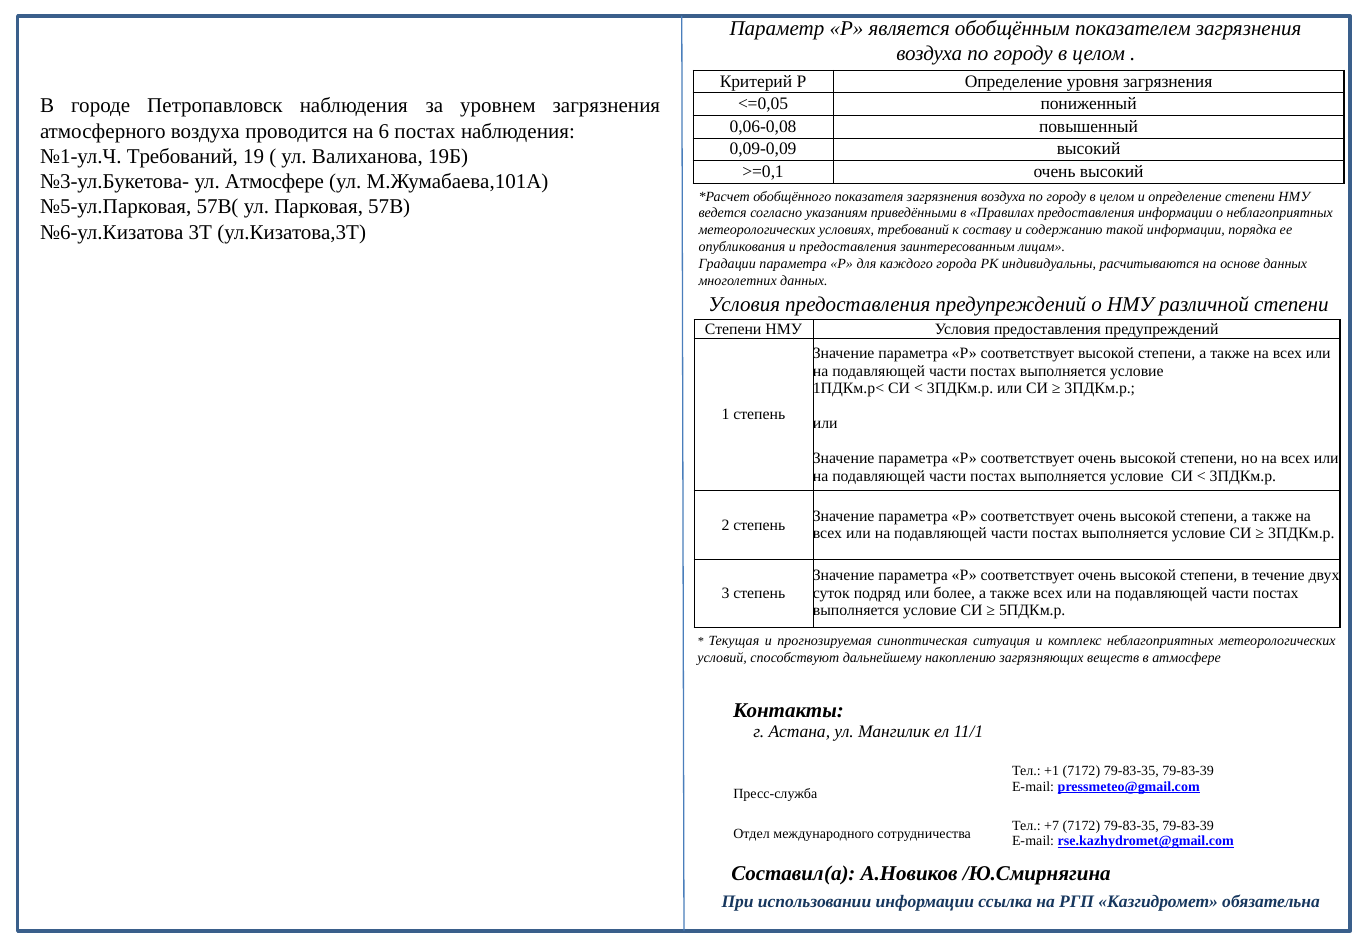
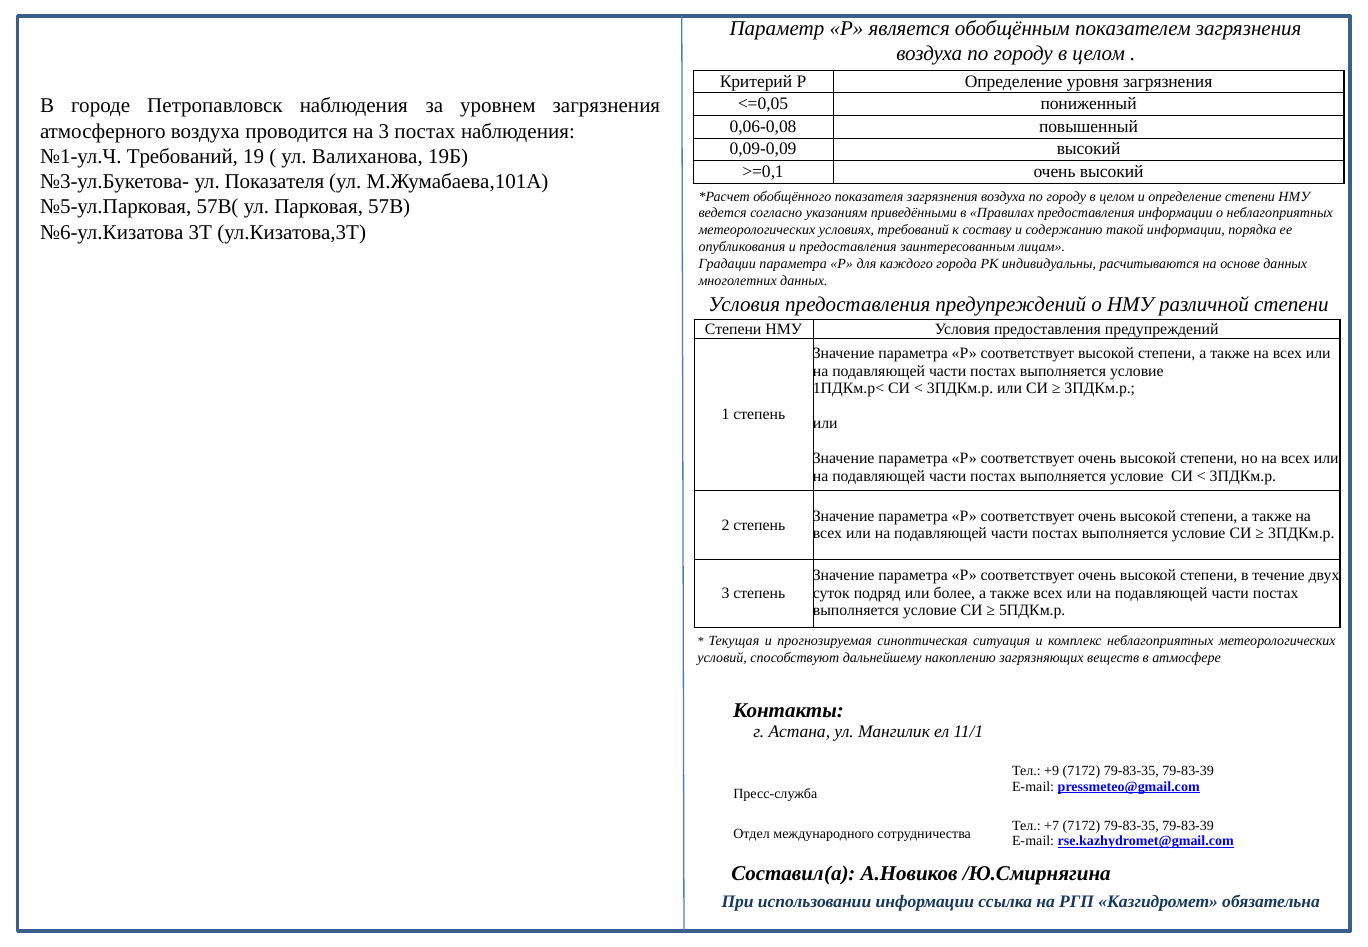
на 6: 6 -> 3 (384, 131)
ул Атмосфере: Атмосфере -> Показателя (275, 182)
+1: +1 -> +9 (1052, 771)
